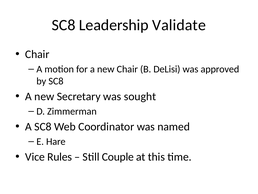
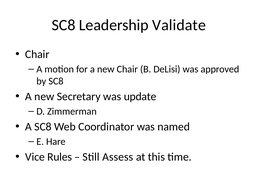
sought: sought -> update (140, 96)
Couple: Couple -> Assess (118, 157)
